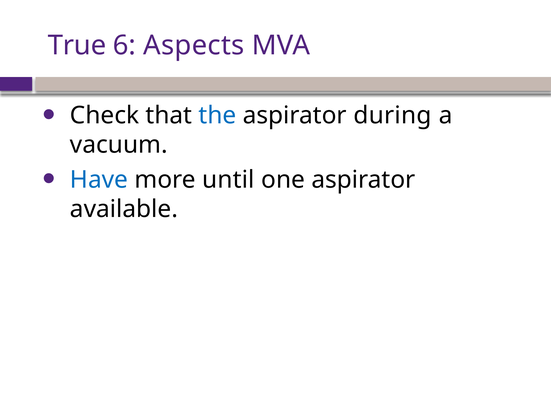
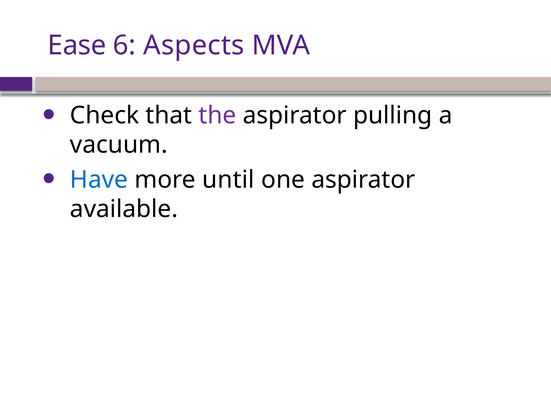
True: True -> Ease (77, 46)
the colour: blue -> purple (217, 116)
during: during -> pulling (393, 116)
